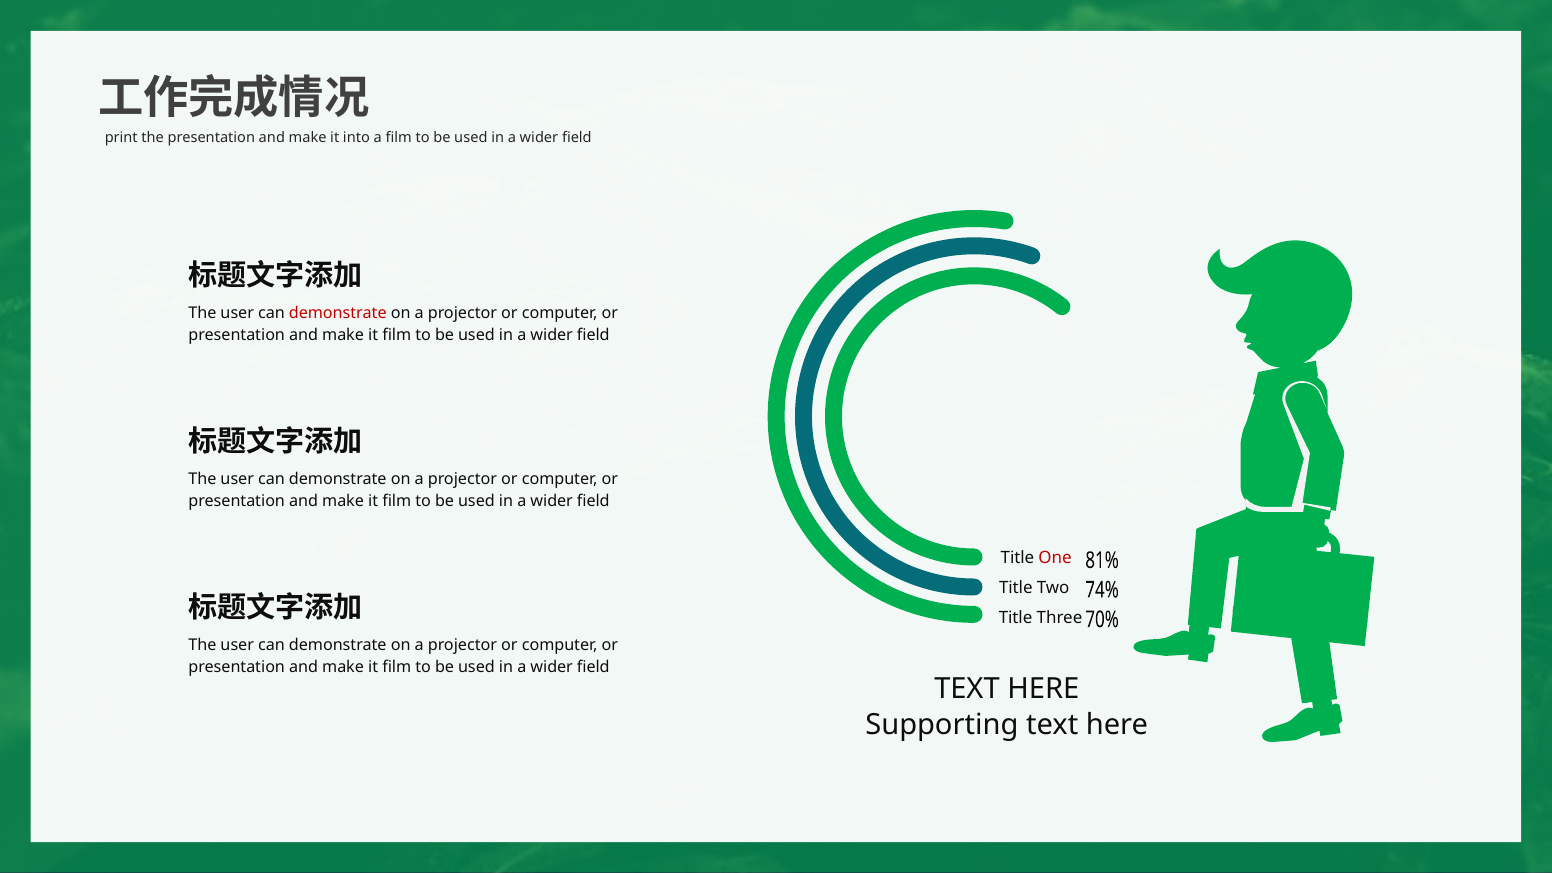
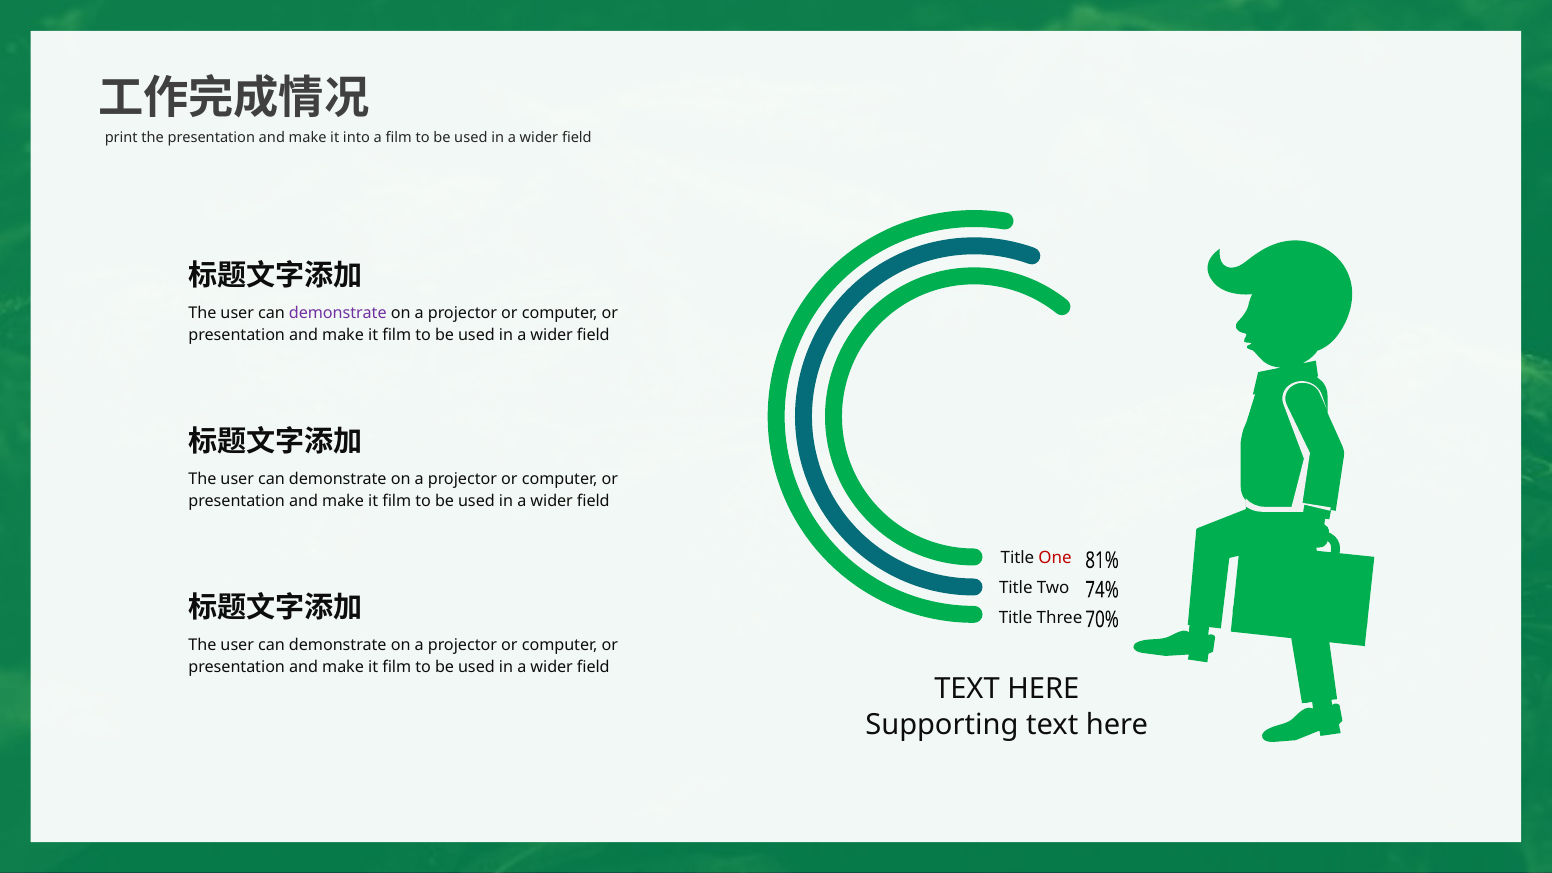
demonstrate colour: red -> purple (338, 313)
